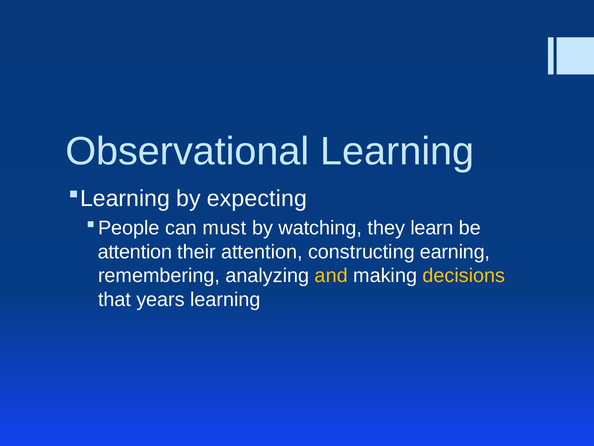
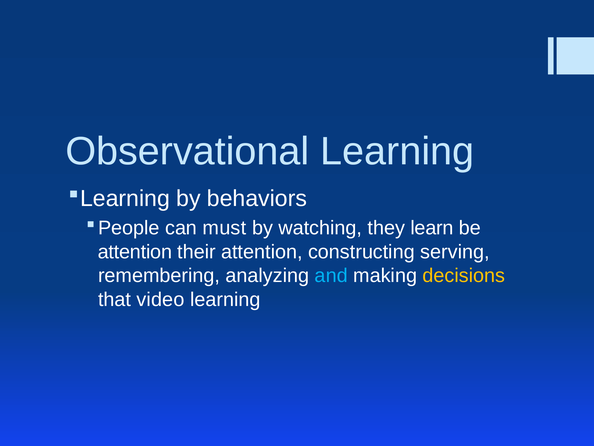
expecting: expecting -> behaviors (257, 198)
earning: earning -> serving (455, 252)
and colour: yellow -> light blue (331, 275)
years: years -> video (160, 299)
